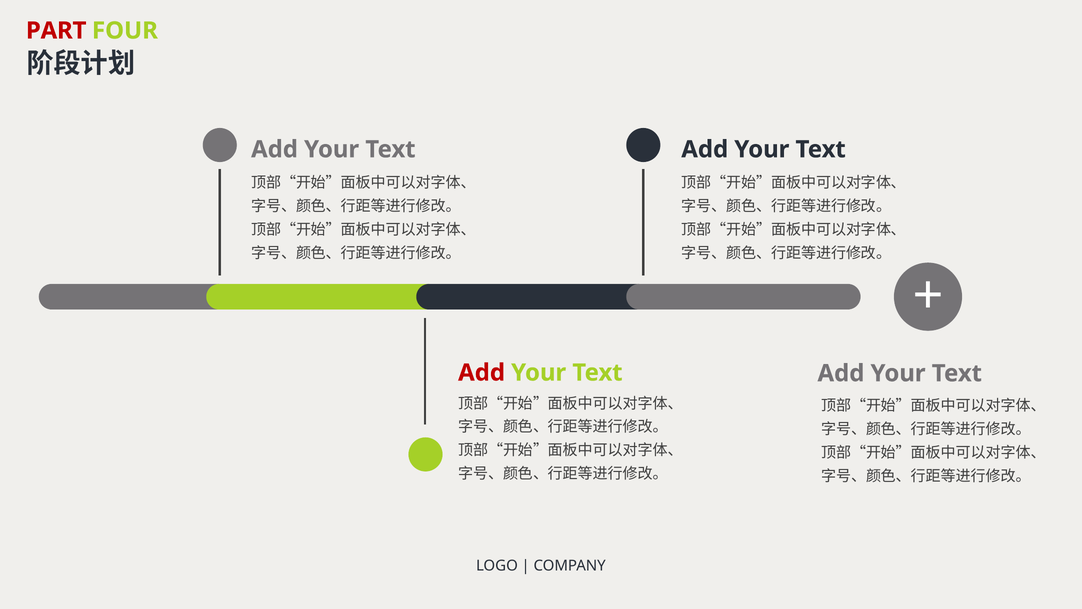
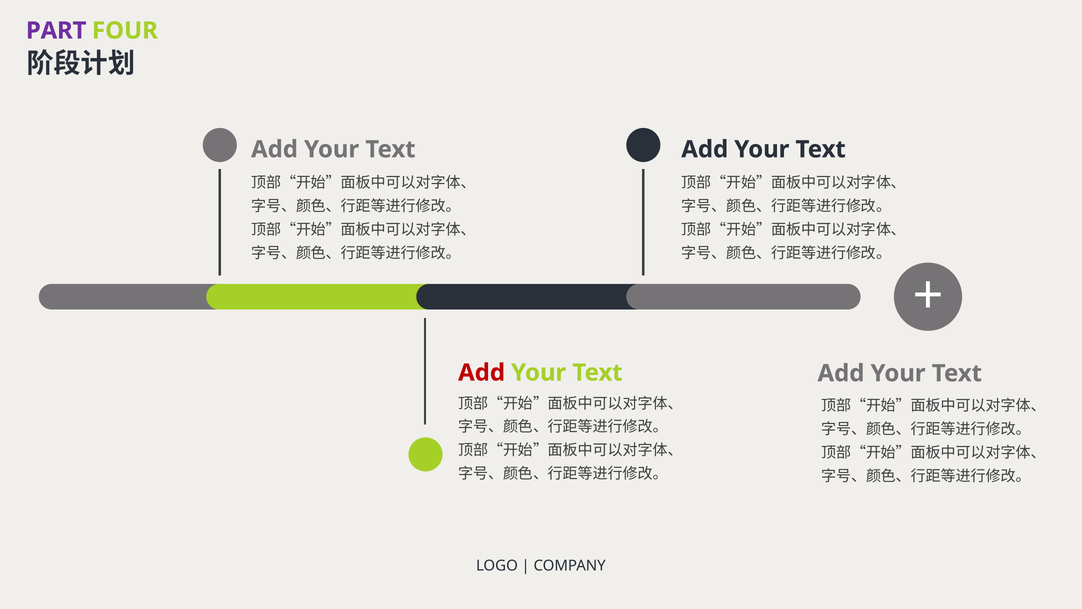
PART colour: red -> purple (56, 31)
